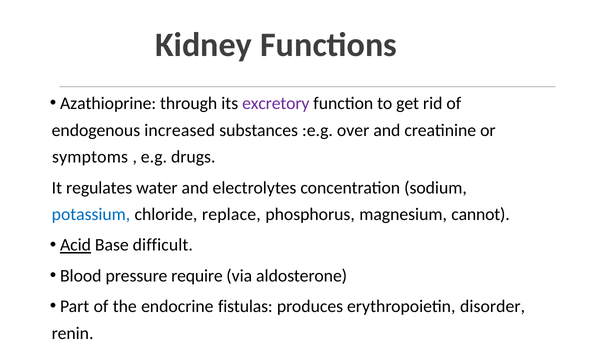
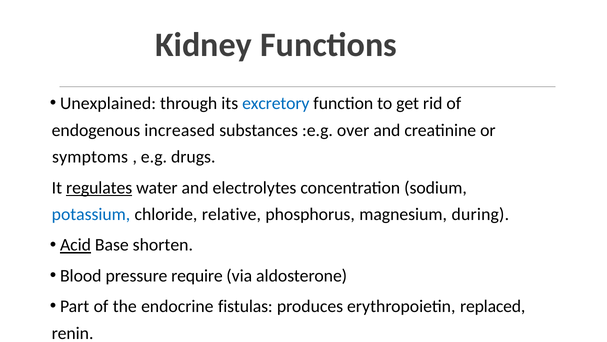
Azathioprine: Azathioprine -> Unexplained (108, 103)
excretory colour: purple -> blue (276, 103)
regulates underline: none -> present (99, 187)
replace: replace -> relative (231, 214)
cannot: cannot -> during (480, 214)
difficult: difficult -> shorten (163, 245)
disorder: disorder -> replaced (493, 306)
